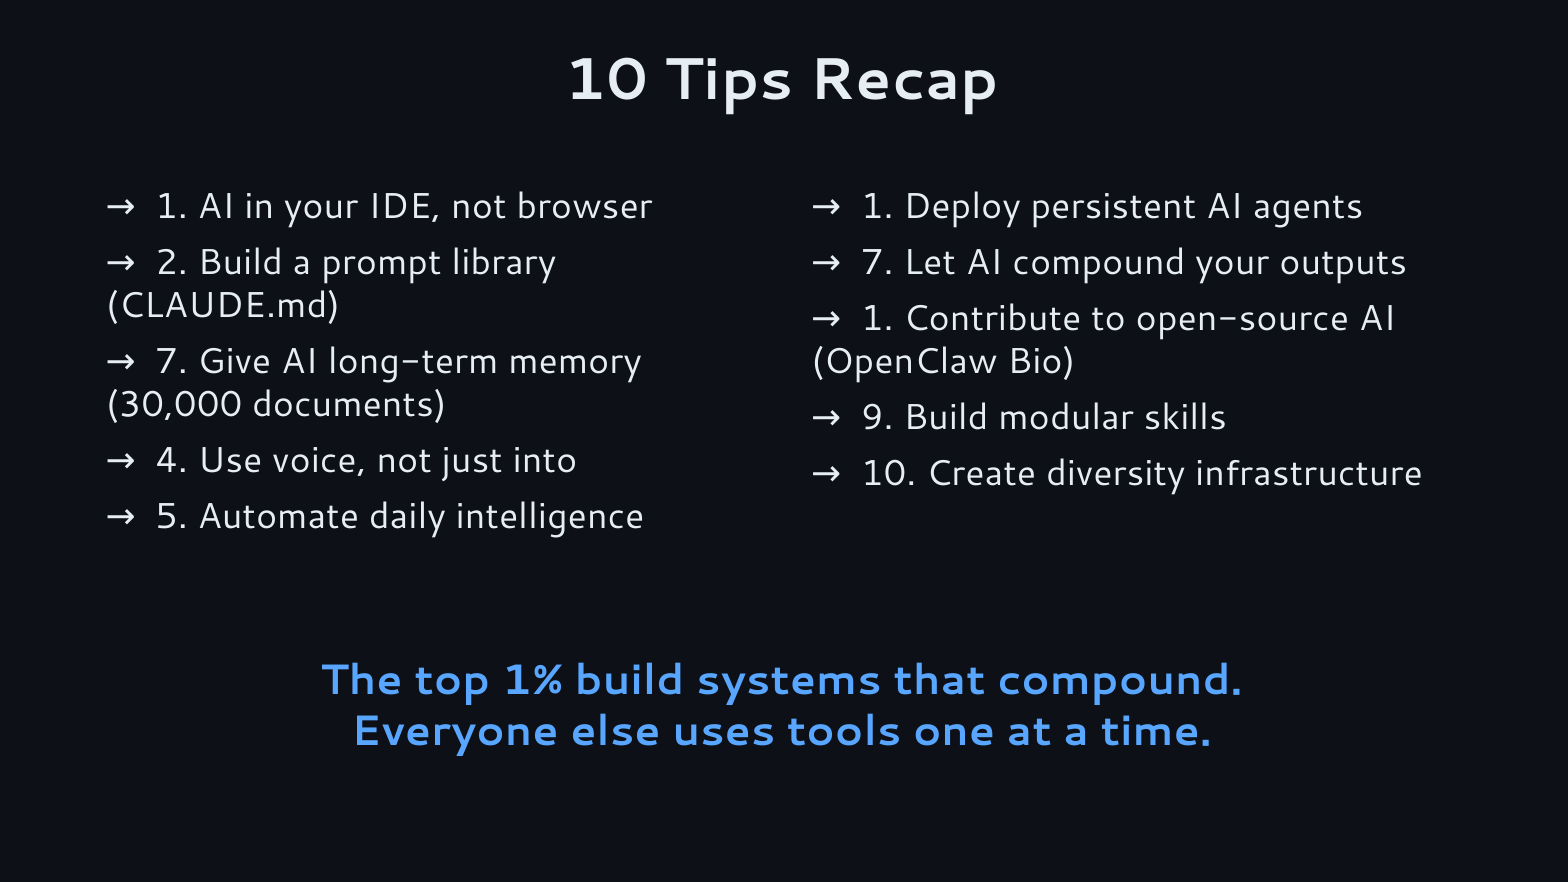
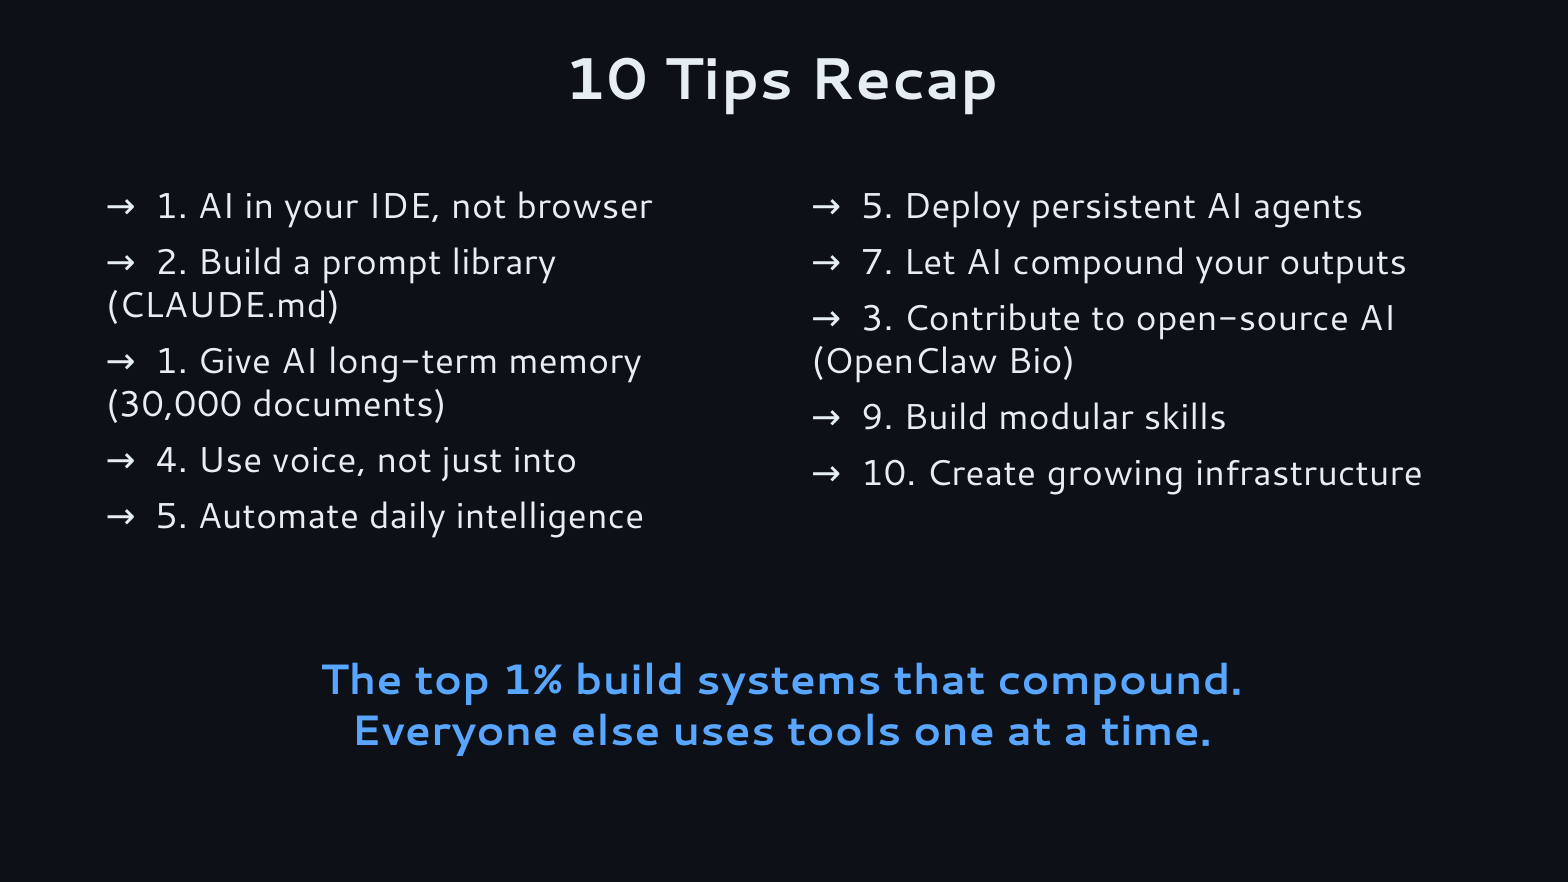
1: 1 -> 5 (877, 206)
1: 1 -> 3 (877, 319)
7: 7 -> 1 (172, 362)
diversity: diversity -> growing (1116, 474)
